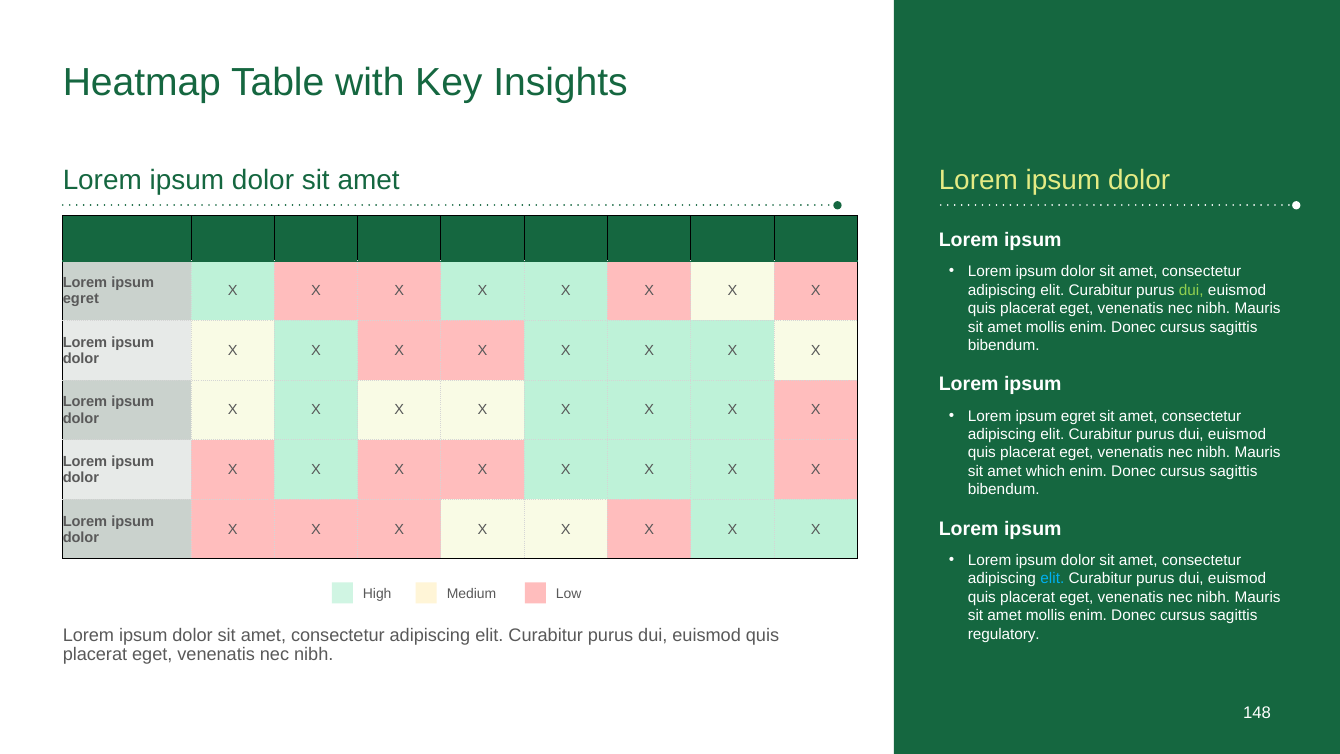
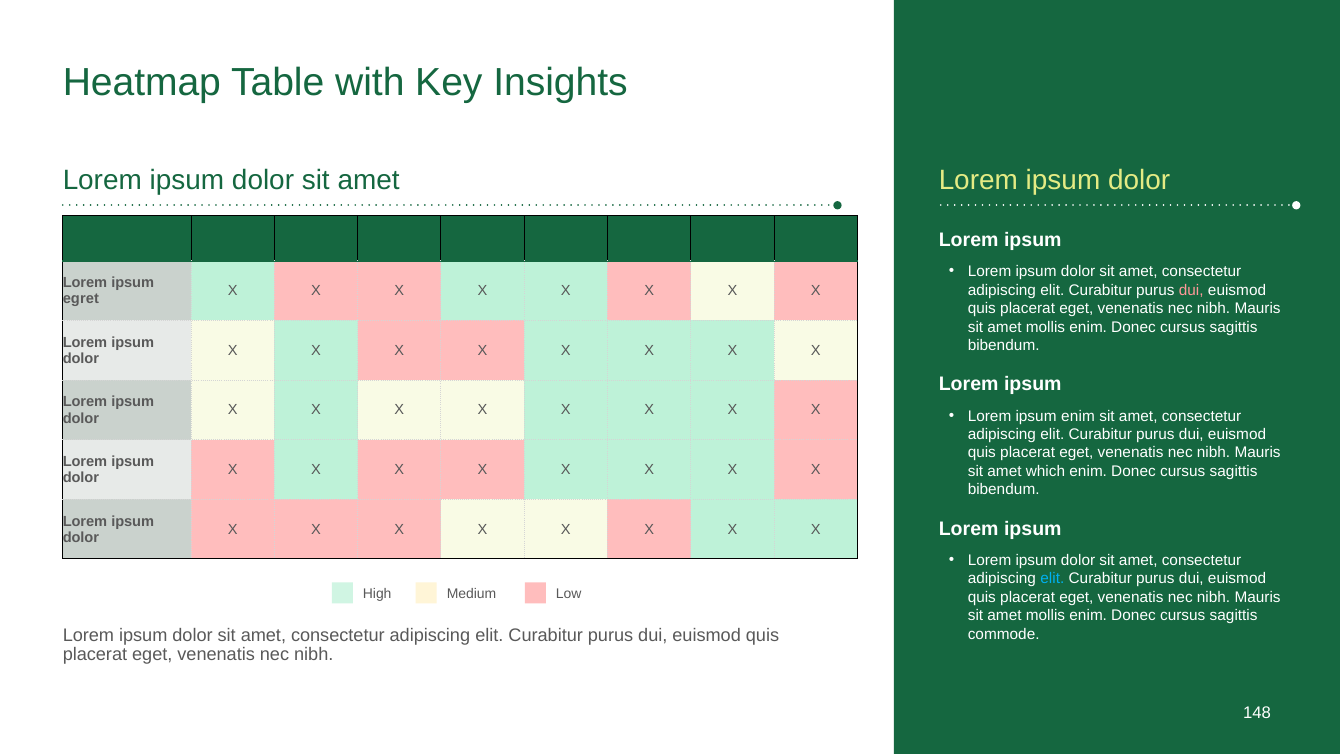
dui colour: light green -> pink (1191, 290)
egret: egret -> enim (1078, 416)
regulatory: regulatory -> commode (1004, 634)
